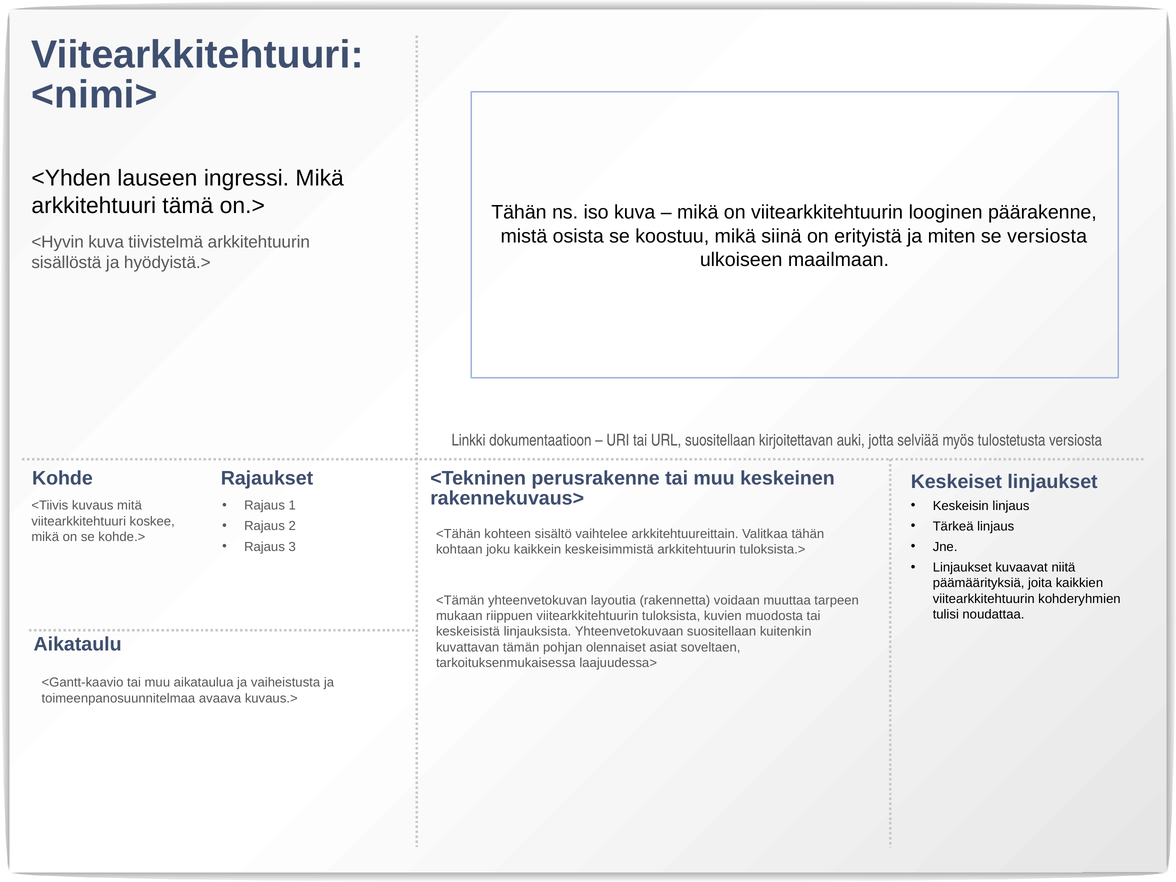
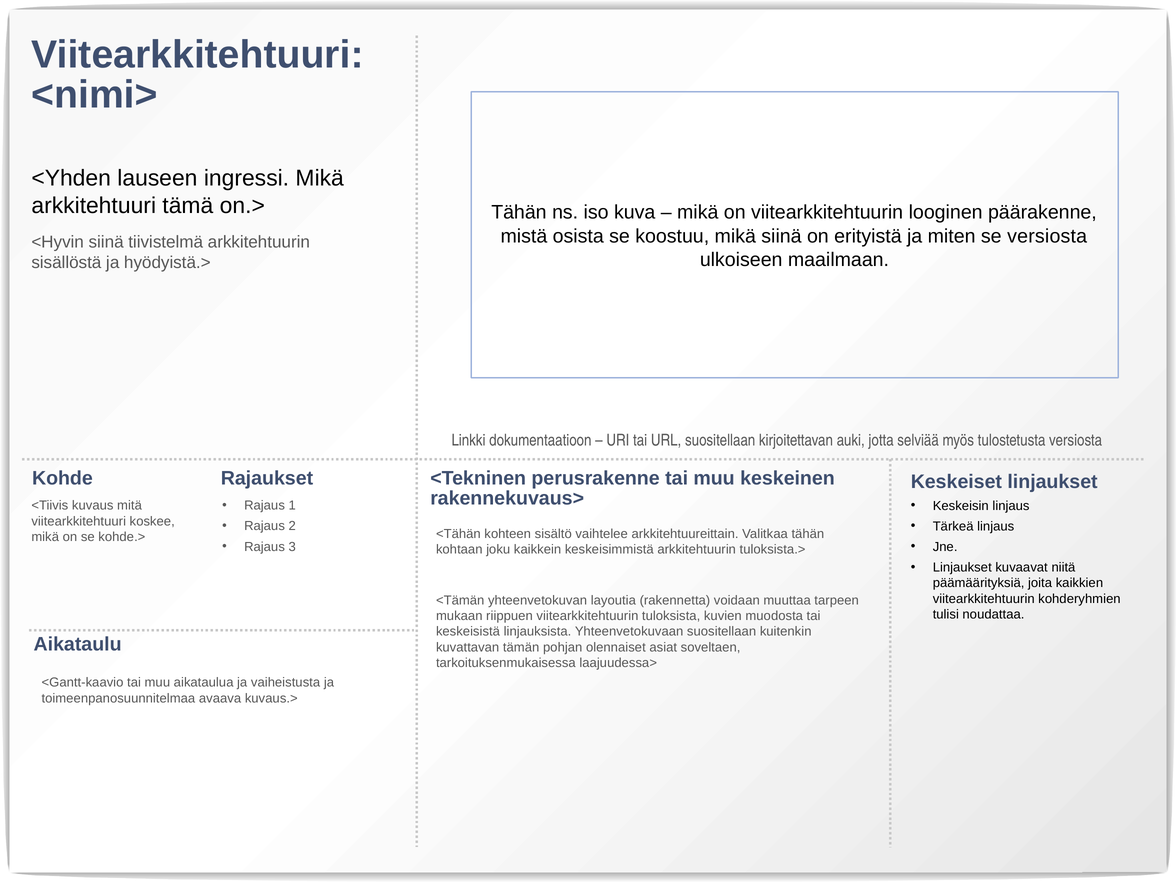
<Hyvin kuva: kuva -> siinä (106, 242)
